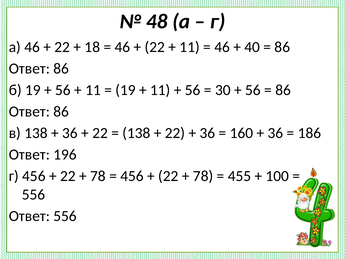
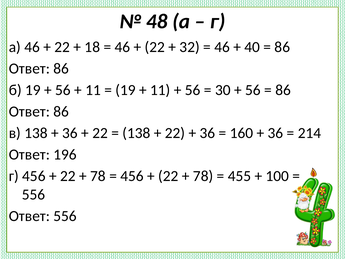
11: 11 -> 32 (190, 47)
186: 186 -> 214 (309, 133)
